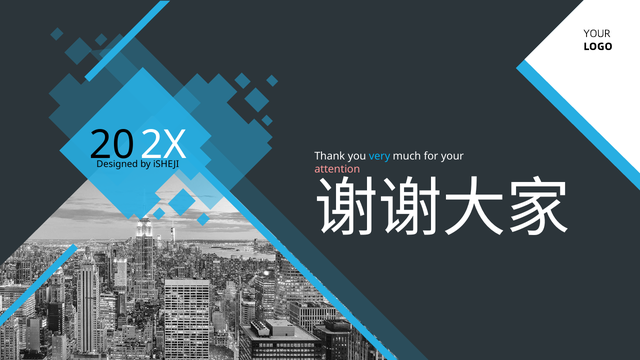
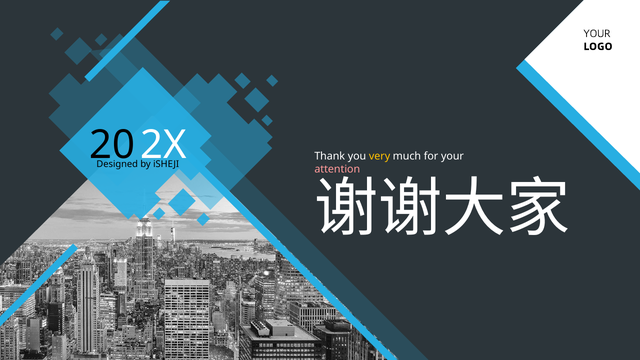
very colour: light blue -> yellow (380, 156)
